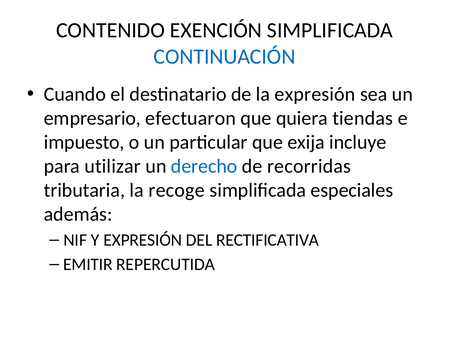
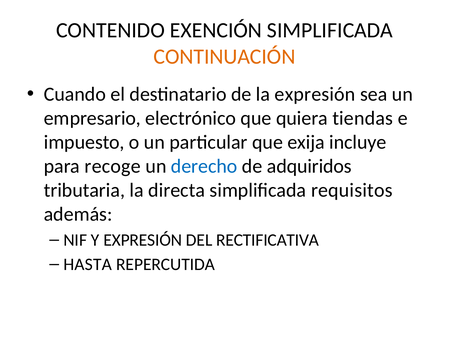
CONTINUACIÓN colour: blue -> orange (224, 57)
efectuaron: efectuaron -> electrónico (191, 118)
utilizar: utilizar -> recoge (113, 166)
recorridas: recorridas -> adquiridos (309, 166)
recoge: recoge -> directa (177, 190)
especiales: especiales -> requisitos (352, 190)
EMITIR: EMITIR -> HASTA (88, 264)
